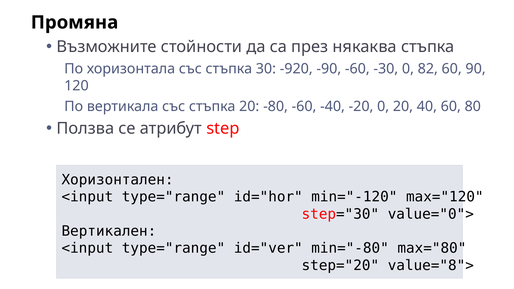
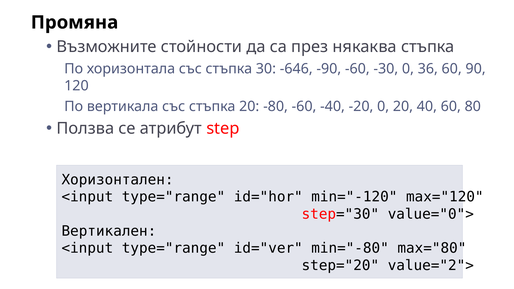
-920: -920 -> -646 (296, 69)
82: 82 -> 36 (428, 69)
value="8">: value="8"> -> value="2"> (431, 265)
